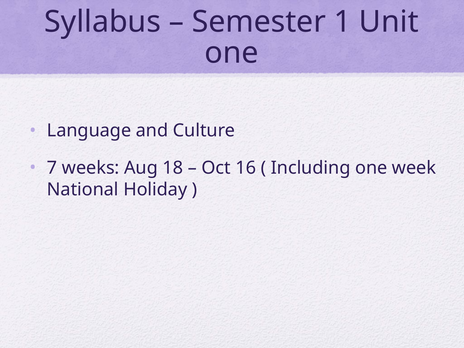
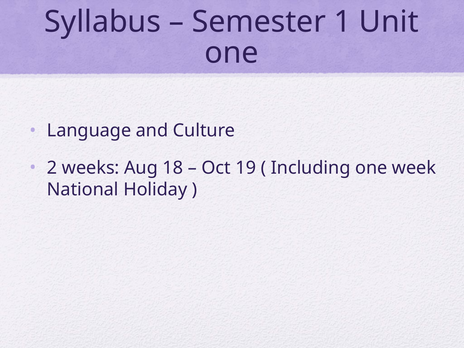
7: 7 -> 2 (52, 168)
16: 16 -> 19 (246, 168)
